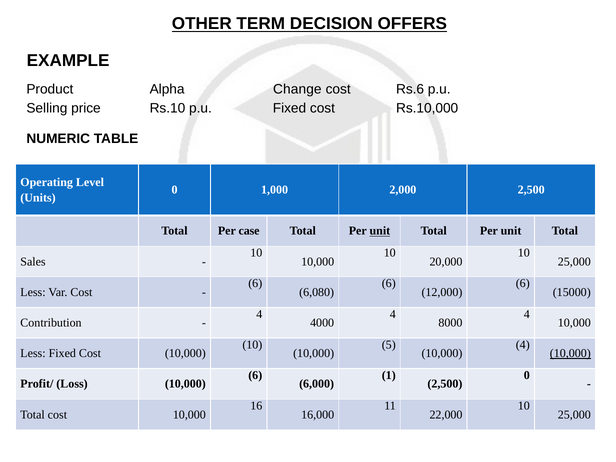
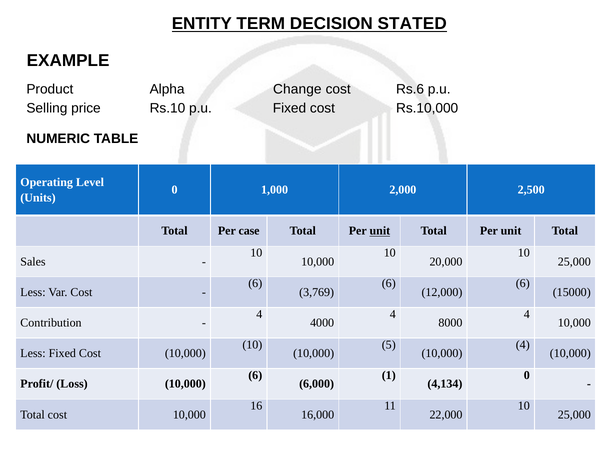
OTHER: OTHER -> ENTITY (202, 24)
OFFERS: OFFERS -> STATED (412, 24)
6,080: 6,080 -> 3,769 (317, 292)
10,000 underline: present -> none (570, 353)
2,500: 2,500 -> 4,134 (445, 384)
